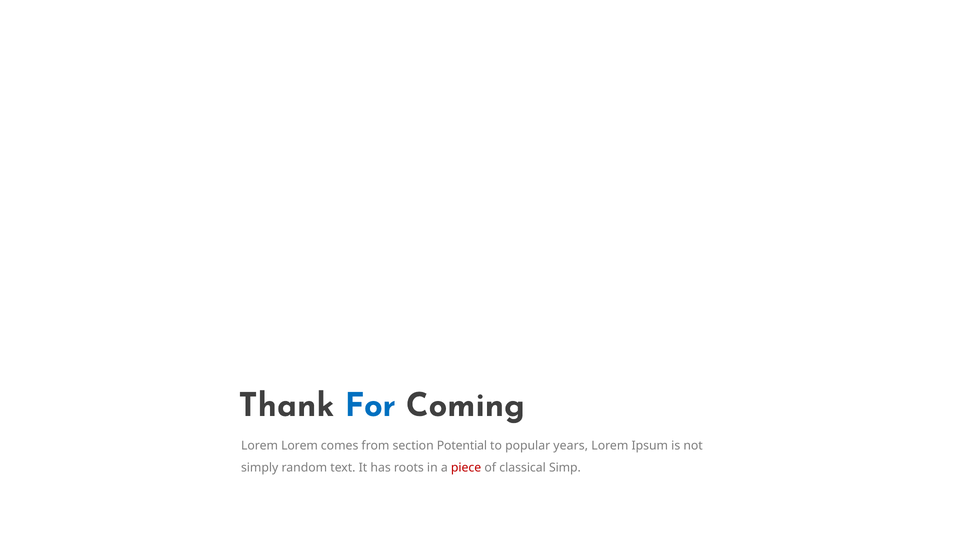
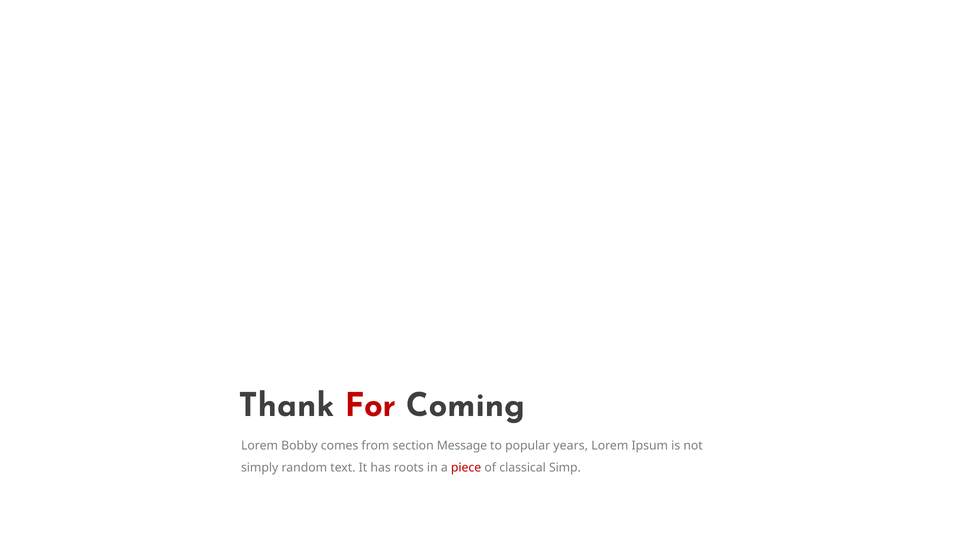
For colour: blue -> red (370, 405)
Lorem Lorem: Lorem -> Bobby (299, 446)
Potential: Potential -> Message (462, 446)
